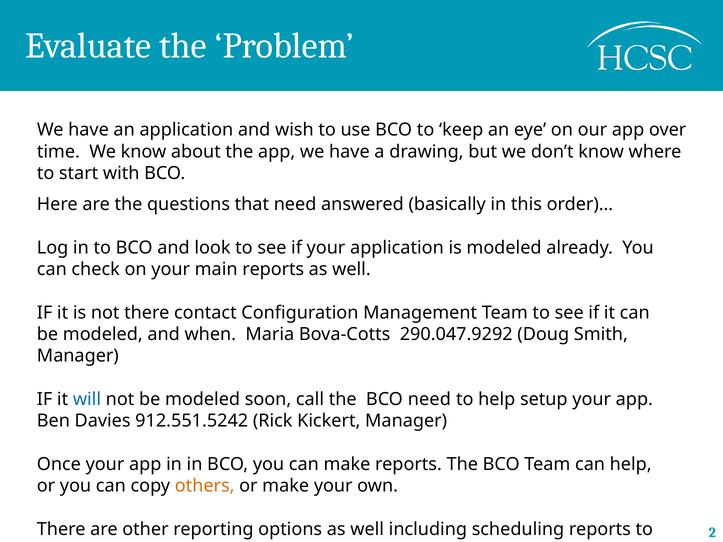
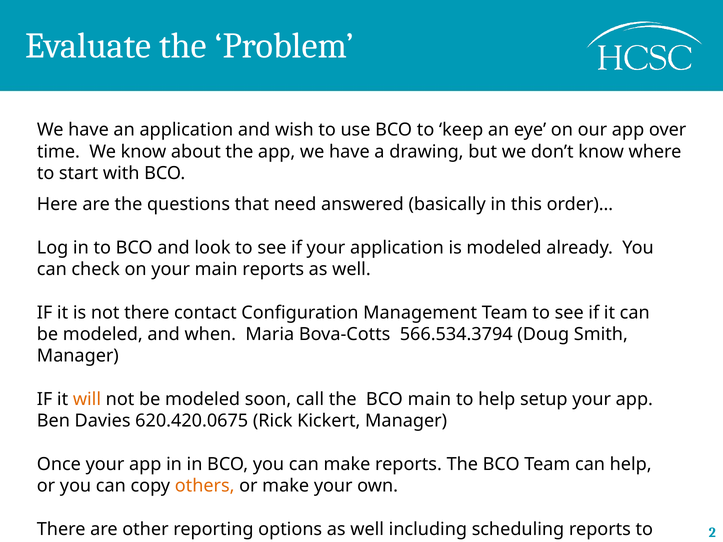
290.047.9292: 290.047.9292 -> 566.534.3794 (456, 334)
will colour: blue -> orange (87, 399)
BCO need: need -> main (429, 399)
912.551.5242: 912.551.5242 -> 620.420.0675 (192, 421)
